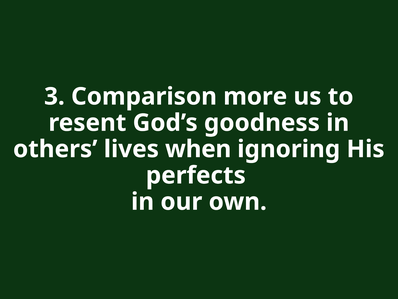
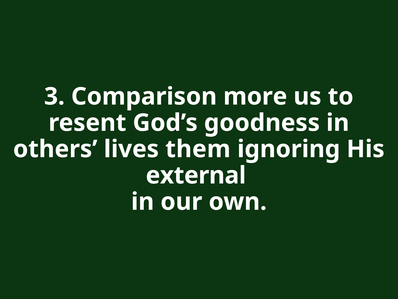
when: when -> them (198, 149)
perfects: perfects -> external (196, 175)
